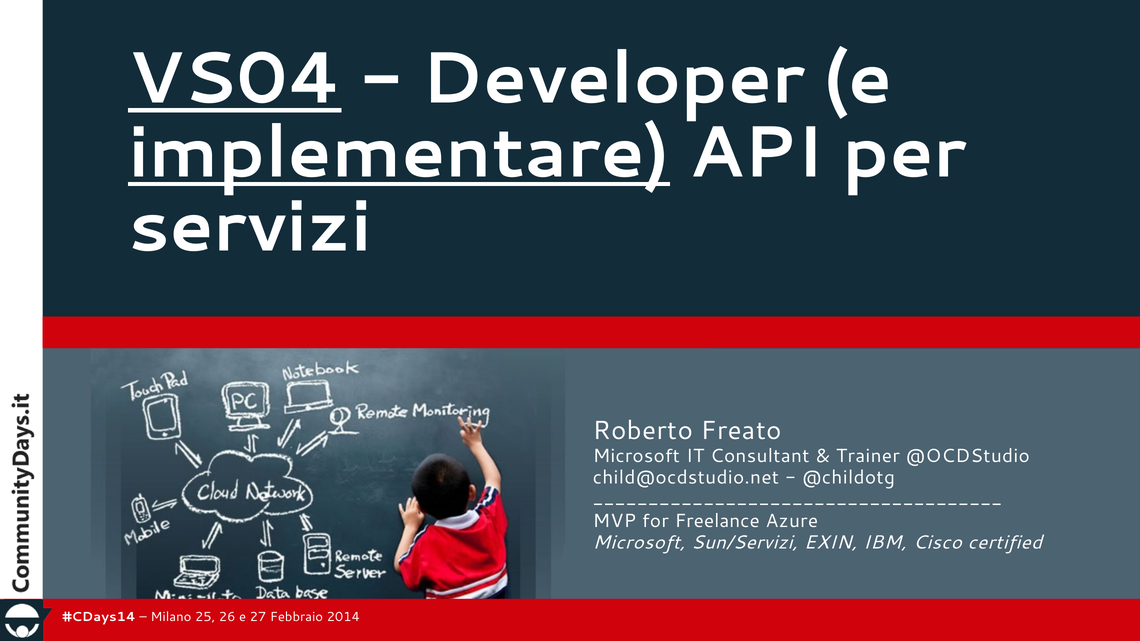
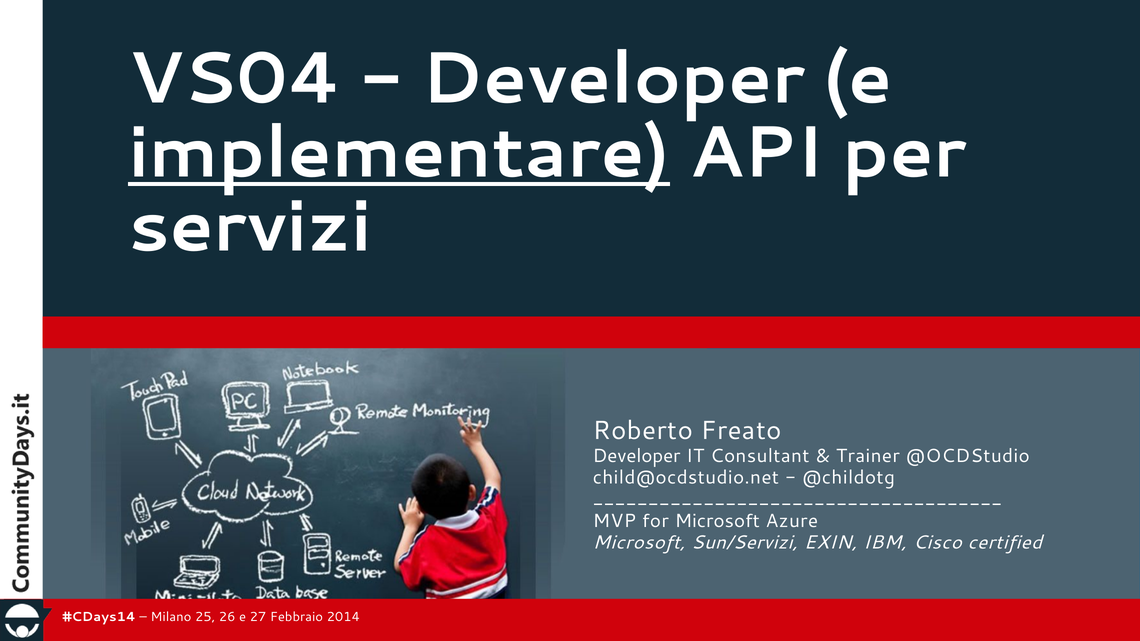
VS04 underline: present -> none (235, 79)
Microsoft: Microsoft -> Developer (637, 456)
for Freelance: Freelance -> Microsoft (717, 521)
